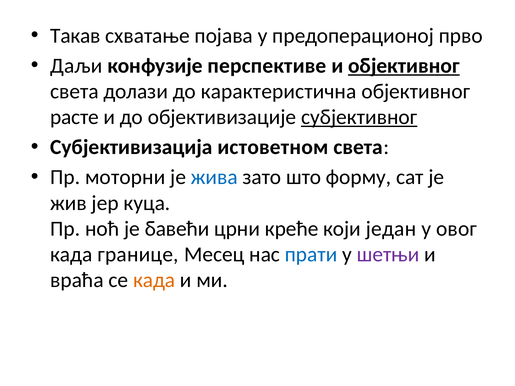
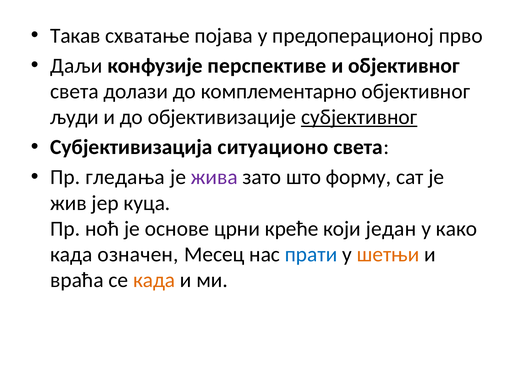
објективног underline: present -> none (404, 66)
карактеристична: карактеристична -> комплементарно (279, 92)
расте: расте -> људи (75, 117)
истоветном: истоветном -> ситуационо (273, 147)
моторни: моторни -> гледања (125, 177)
жива colour: blue -> purple (214, 177)
бавећи: бавећи -> основе (177, 229)
овог: овог -> како (457, 229)
границе: границе -> означен (138, 255)
шетњи colour: purple -> orange (388, 255)
